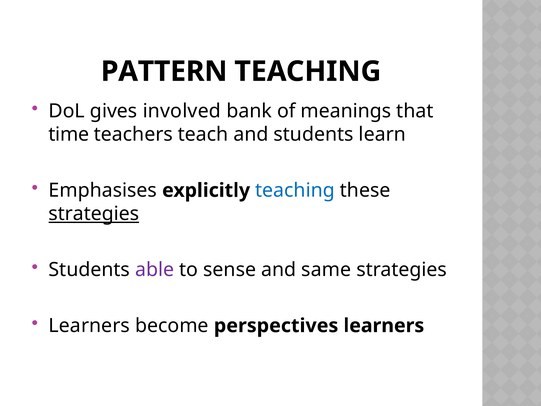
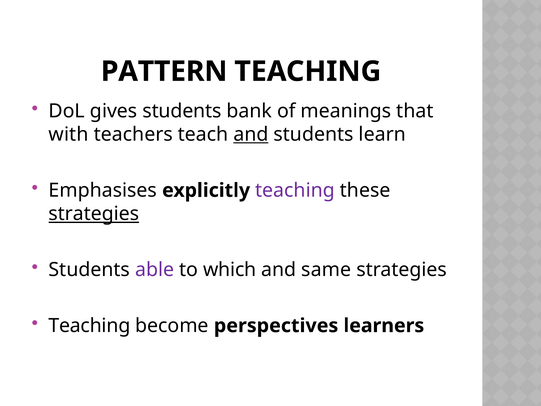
gives involved: involved -> students (182, 111)
time: time -> with (69, 134)
and underline: none -> present (251, 134)
teaching colour: blue -> purple (295, 190)
sense: sense -> which (230, 270)
Learners: Learners -> Teaching (89, 326)
